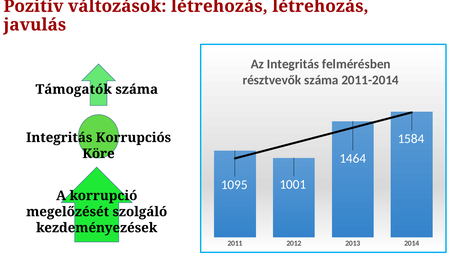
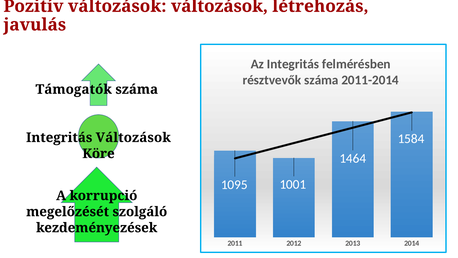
változások létrehozás: létrehozás -> változások (219, 6)
Integritás Korrupciós: Korrupciós -> Változások (133, 137)
